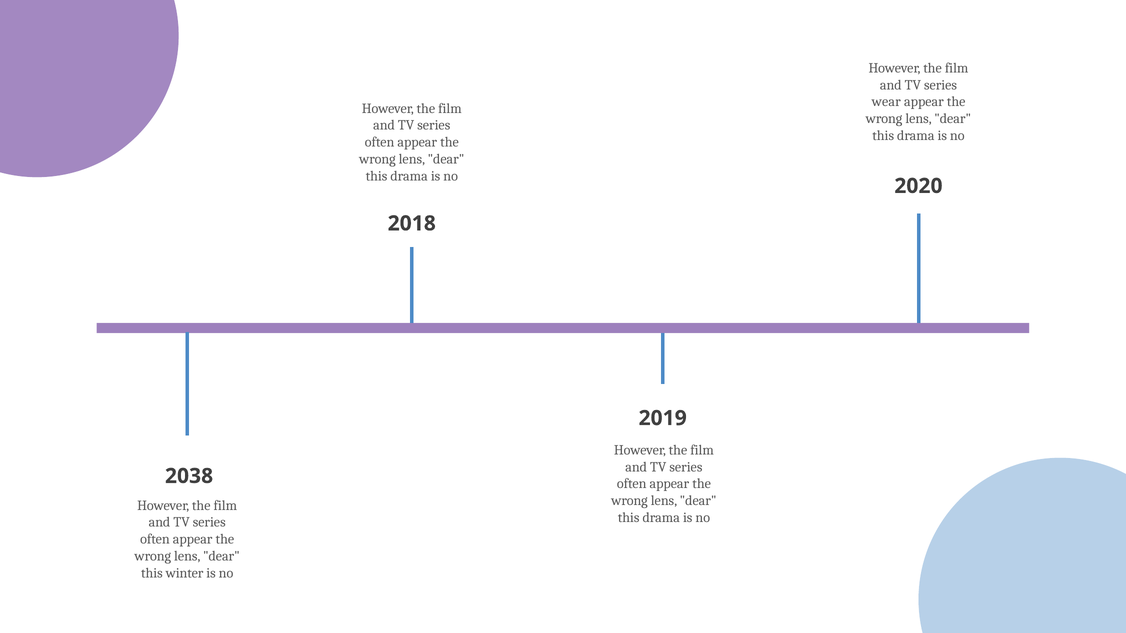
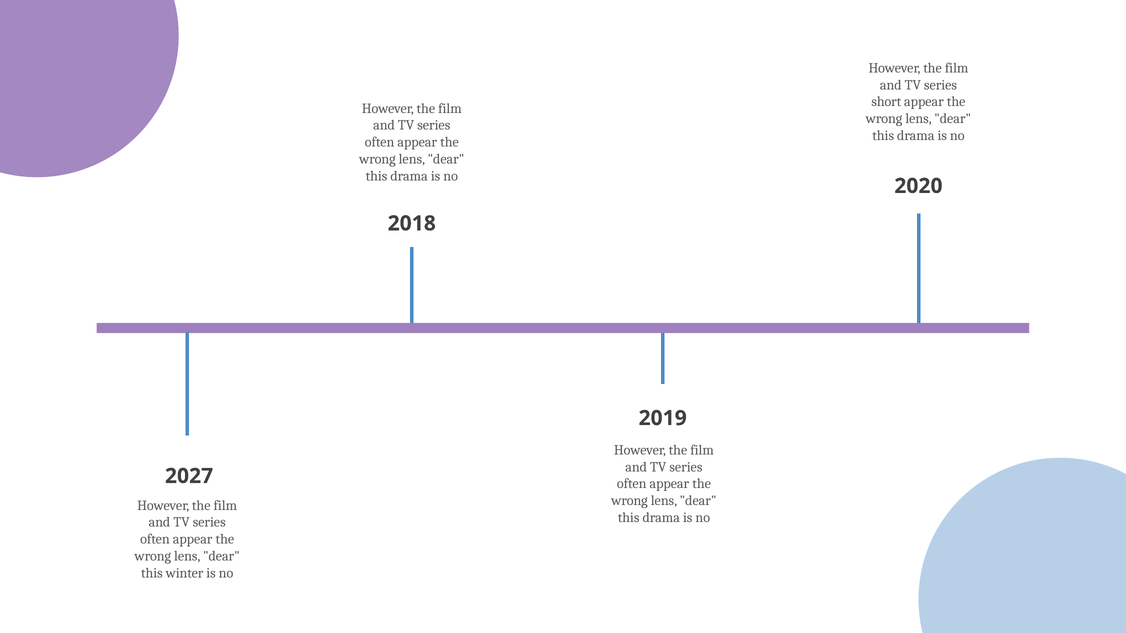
wear: wear -> short (886, 102)
2038: 2038 -> 2027 (189, 476)
